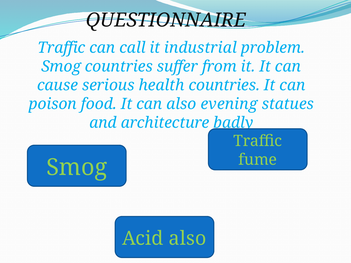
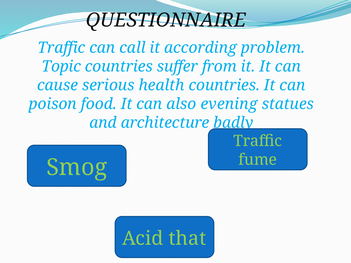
industrial: industrial -> according (200, 48)
Smog: Smog -> Topic (61, 67)
Acid also: also -> that (187, 239)
